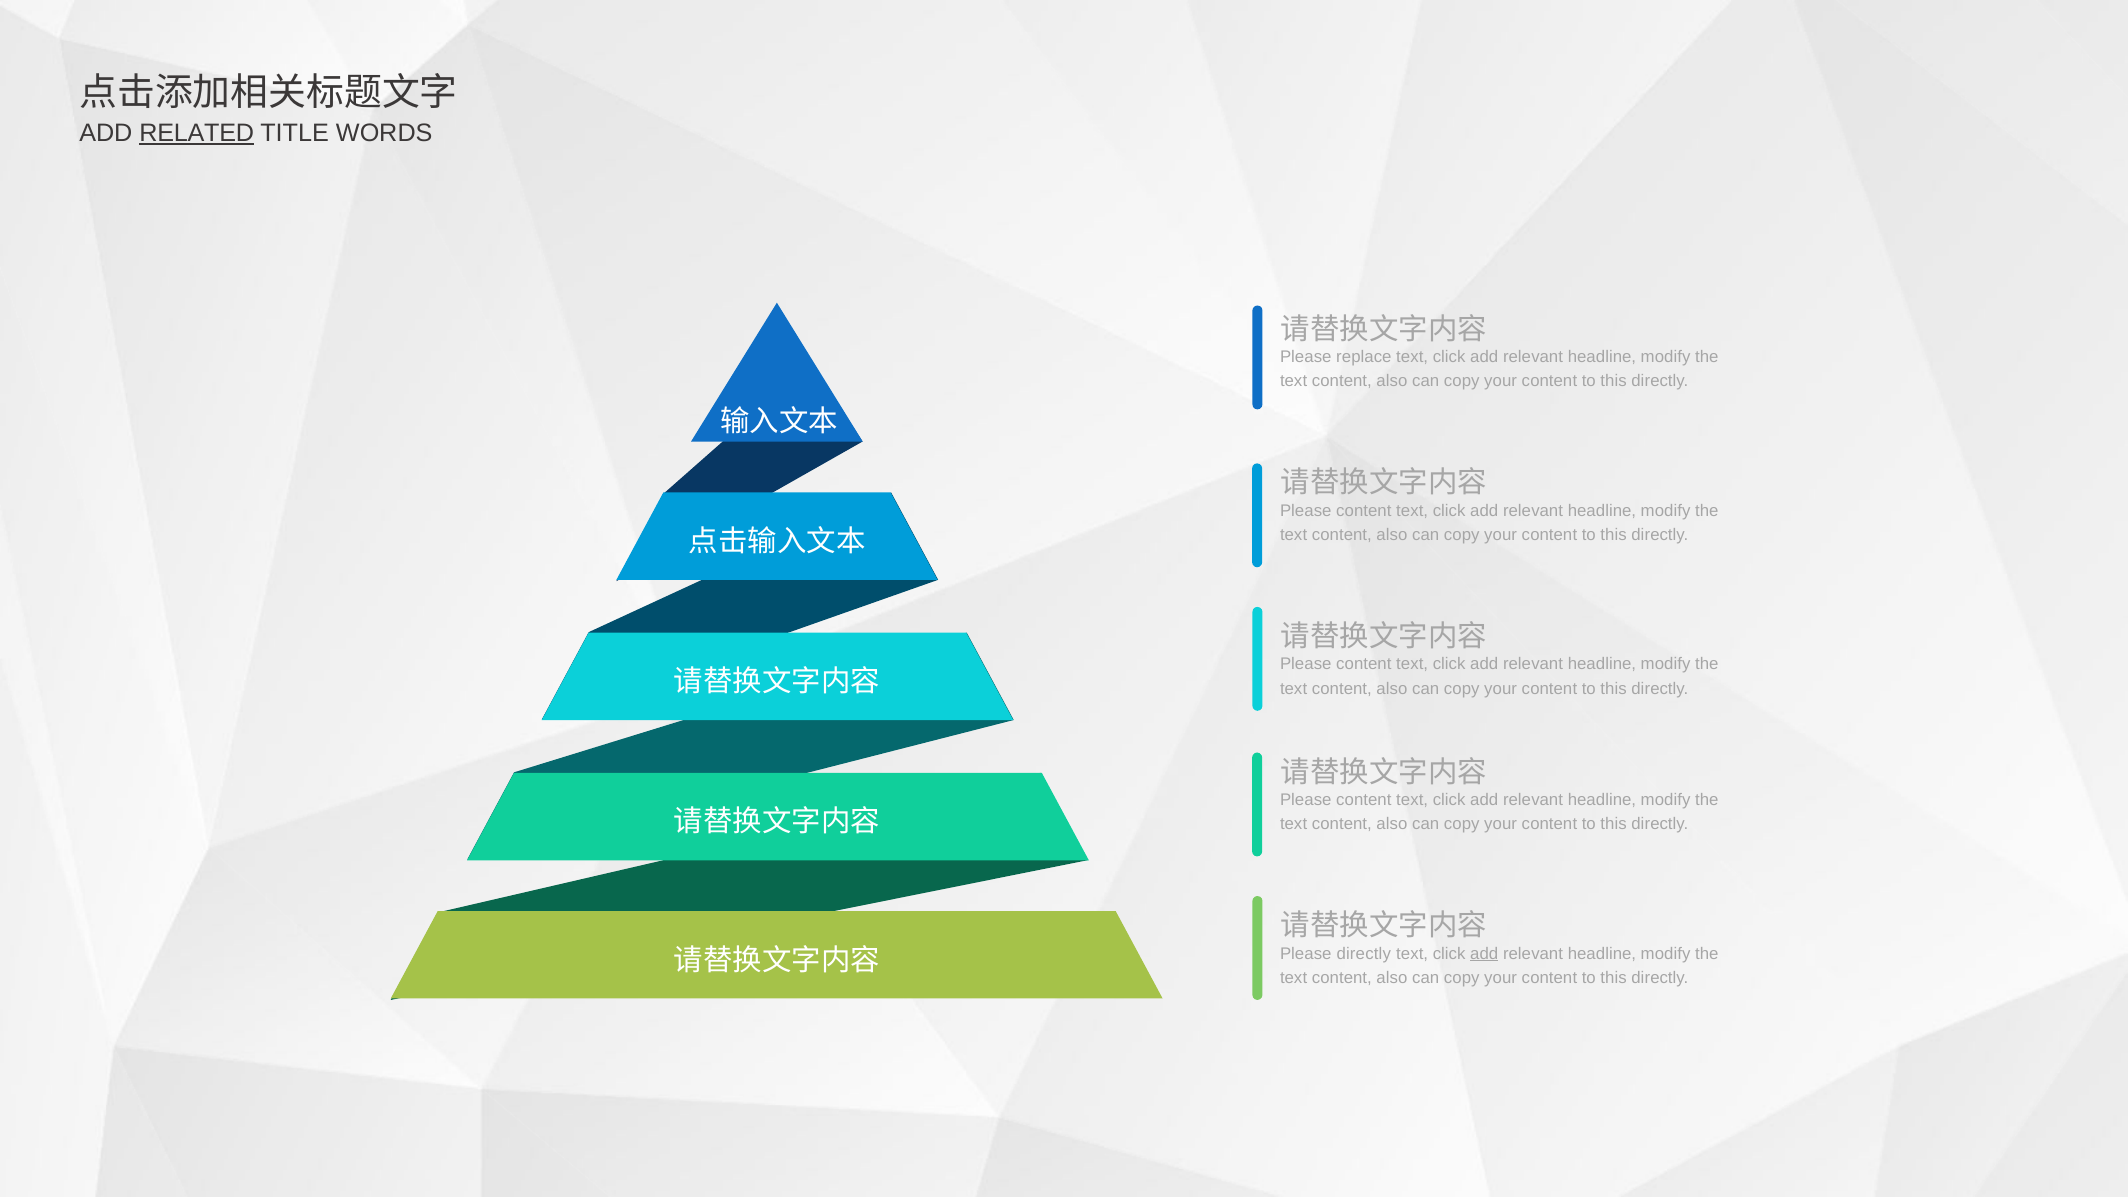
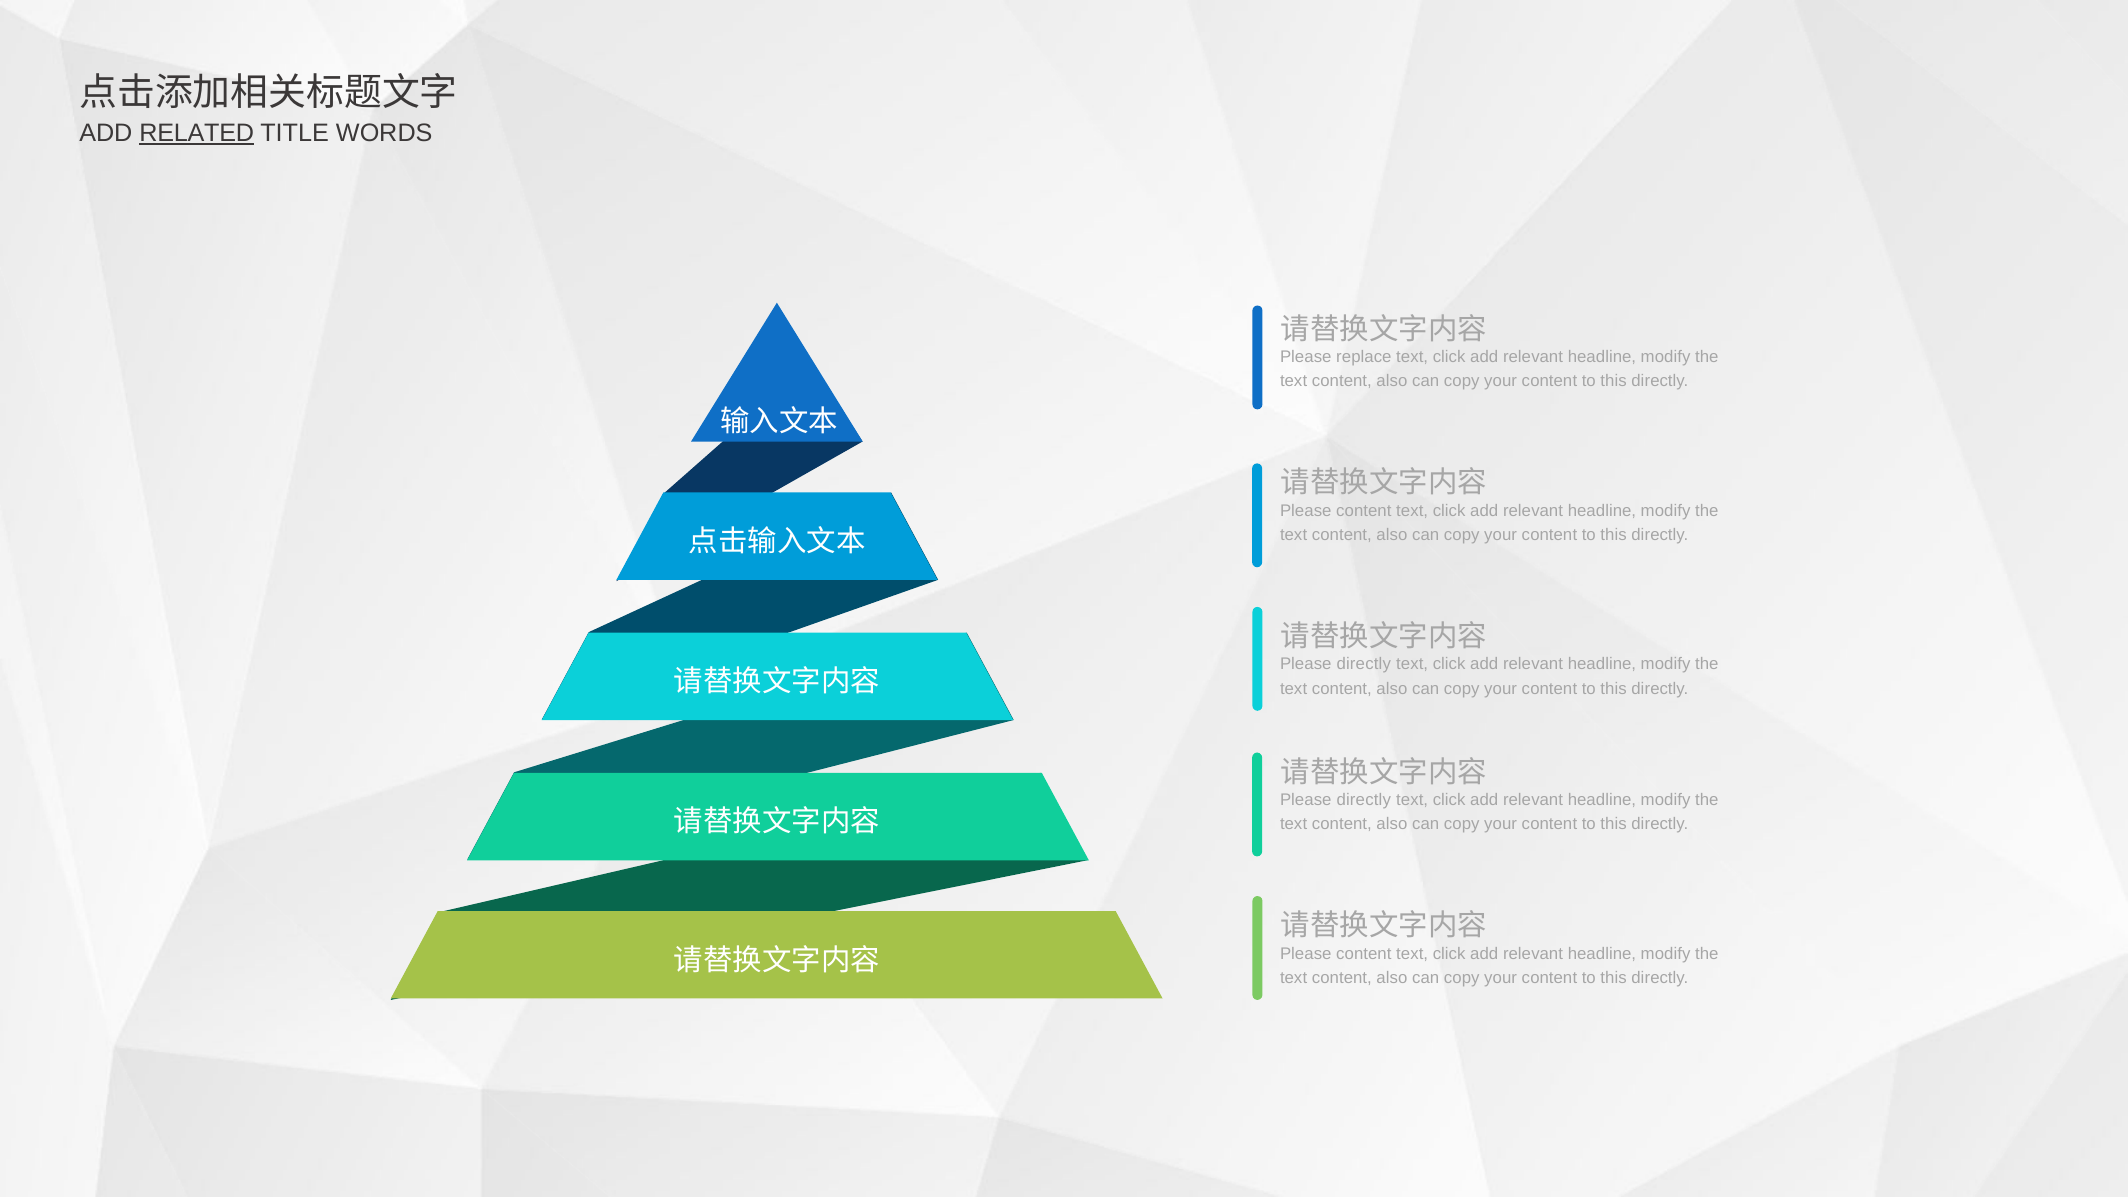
content: content -> directly (1364, 664)
content: content -> directly (1364, 800)
directly: directly -> content (1364, 954)
add underline: present -> none (1484, 954)
